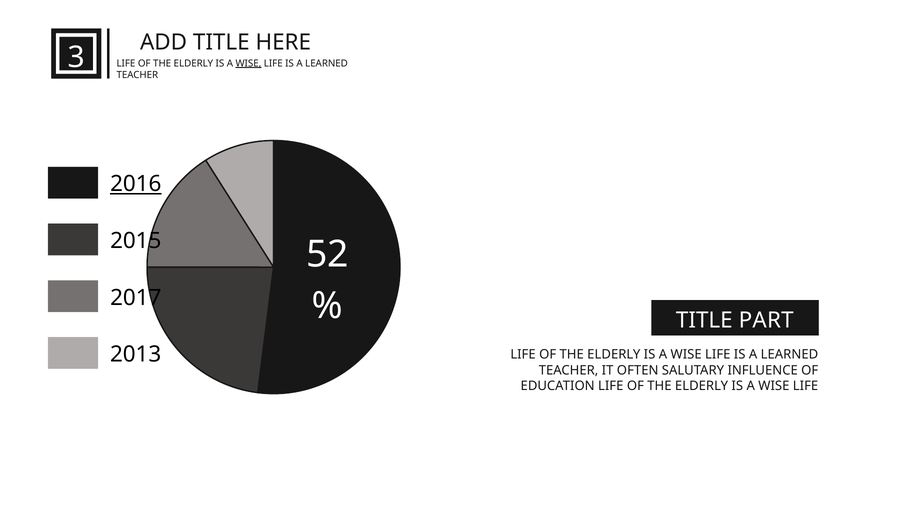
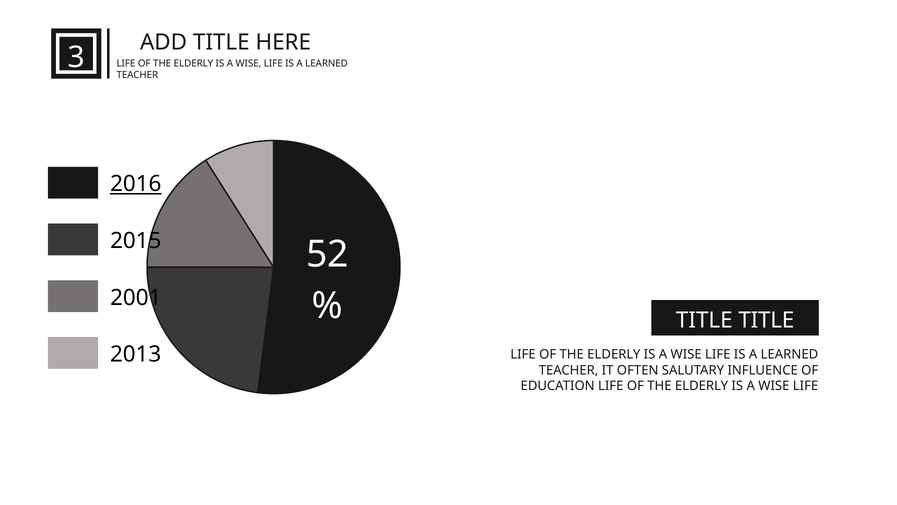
WISE underline: present -> none (248, 63)
2017: 2017 -> 2001 (136, 297)
TITLE PART: PART -> TITLE (766, 320)
